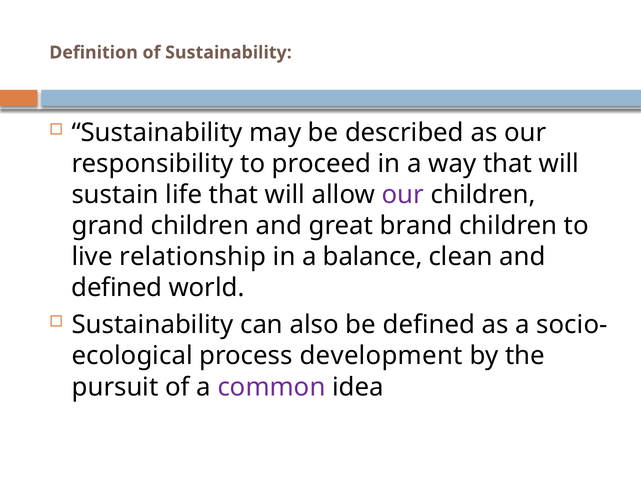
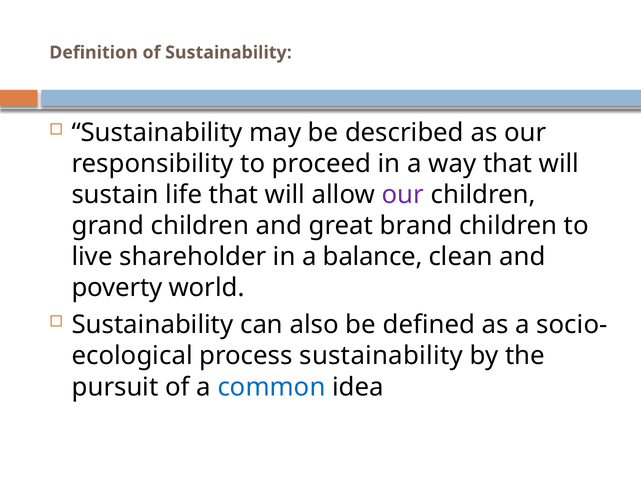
relationship: relationship -> shareholder (193, 257)
defined: defined -> poverty (117, 288)
process development: development -> sustainability (381, 356)
common colour: purple -> blue (272, 387)
